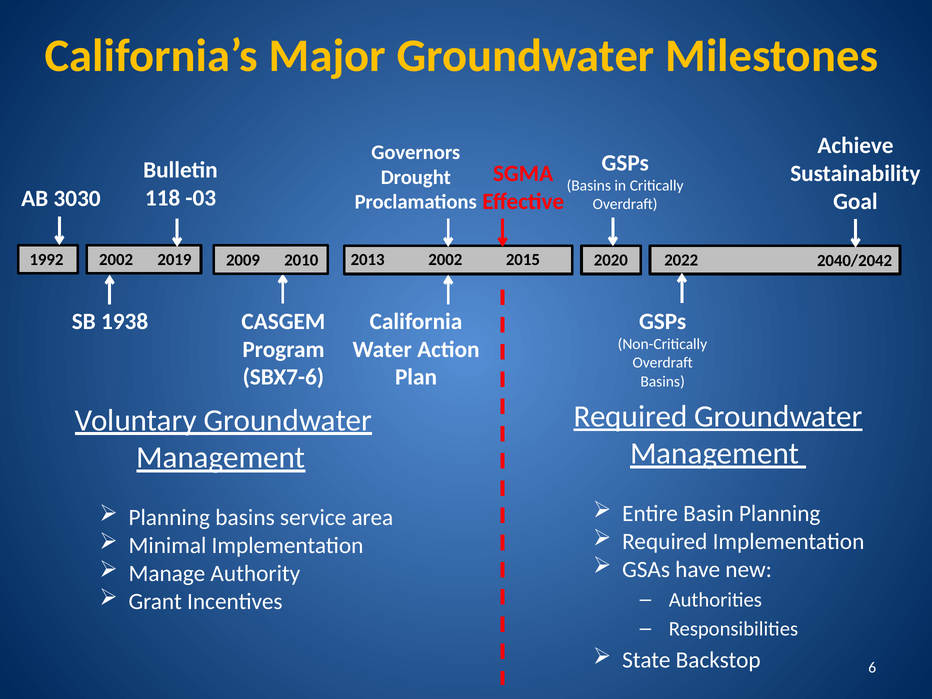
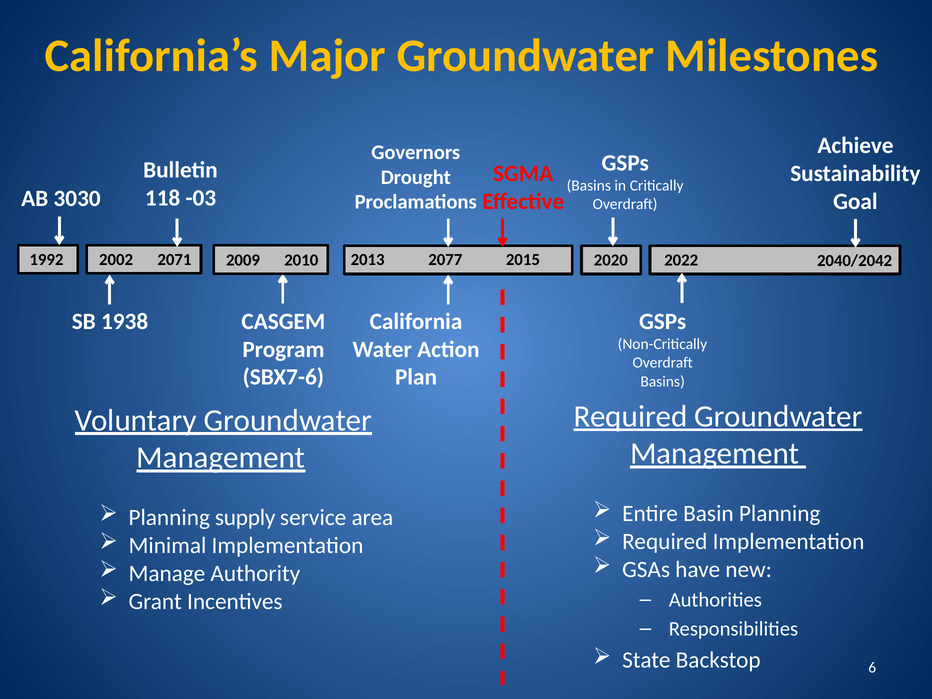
2019: 2019 -> 2071 (174, 260)
2013 2002: 2002 -> 2077 (445, 260)
Planning basins: basins -> supply (245, 518)
